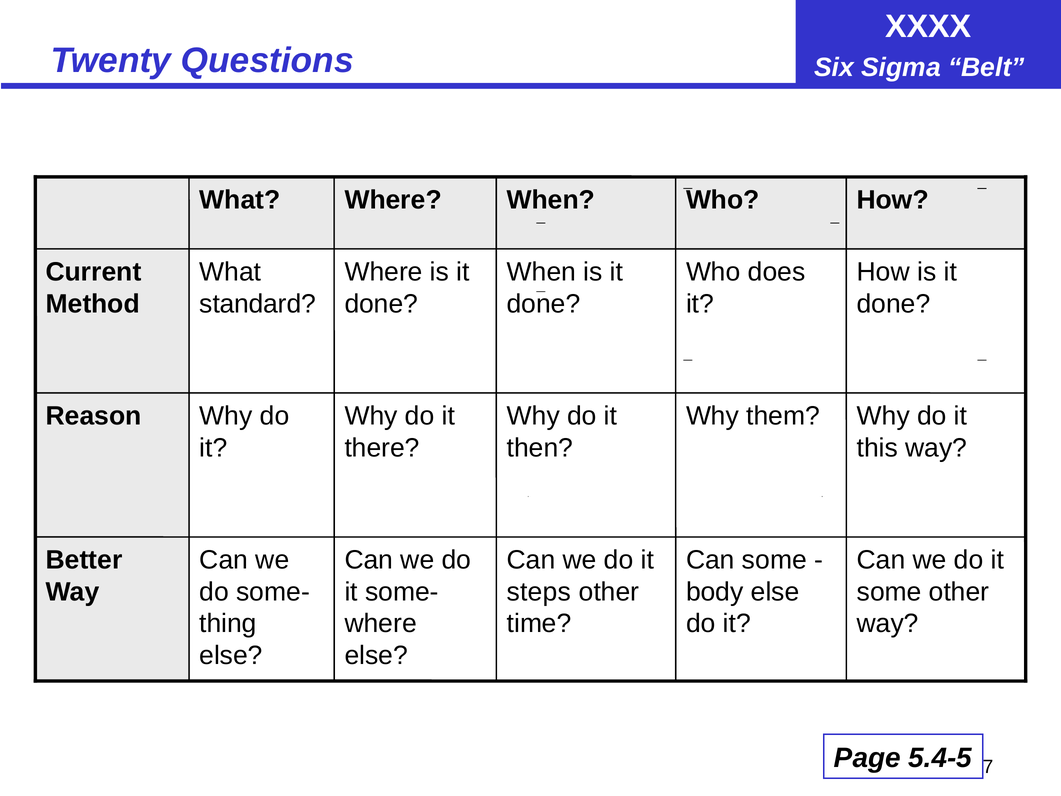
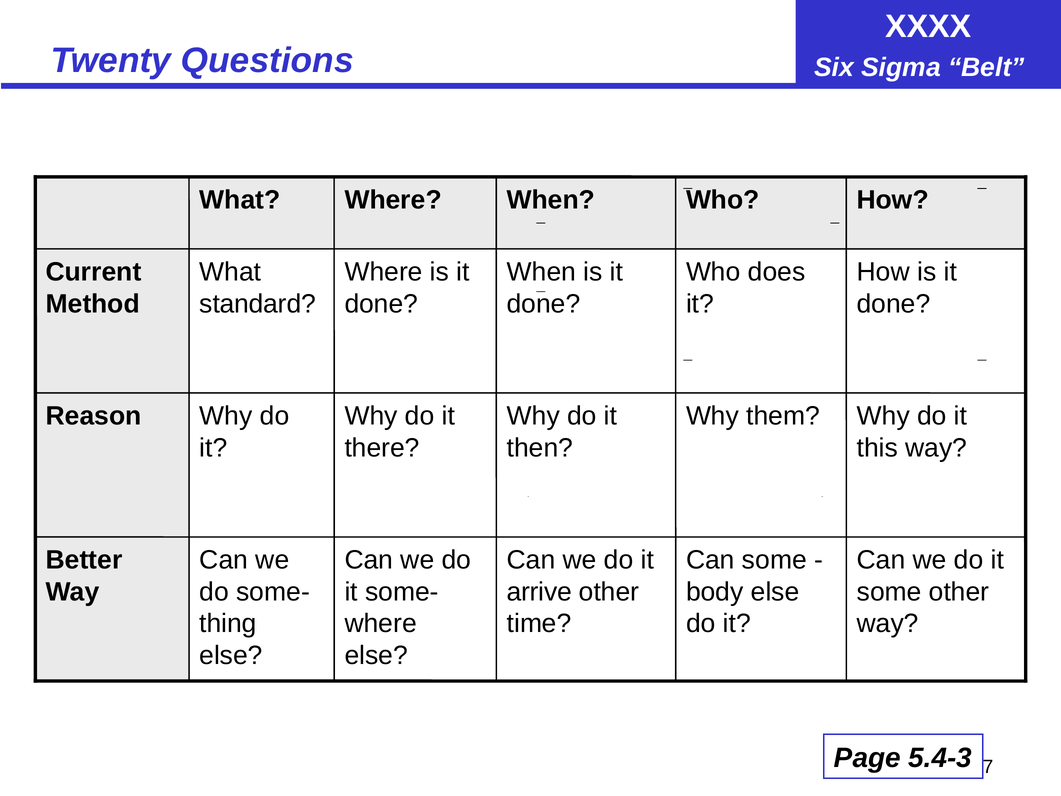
steps: steps -> arrive (539, 592)
5.4-5: 5.4-5 -> 5.4-3 (940, 758)
